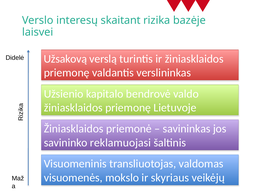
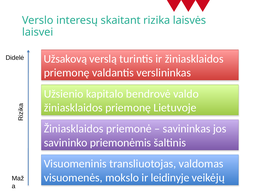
bazėje: bazėje -> laisvės (189, 20)
reklamuojasi: reklamuojasi -> priemonėmis (121, 143)
skyriaus: skyriaus -> leidinyje (170, 178)
